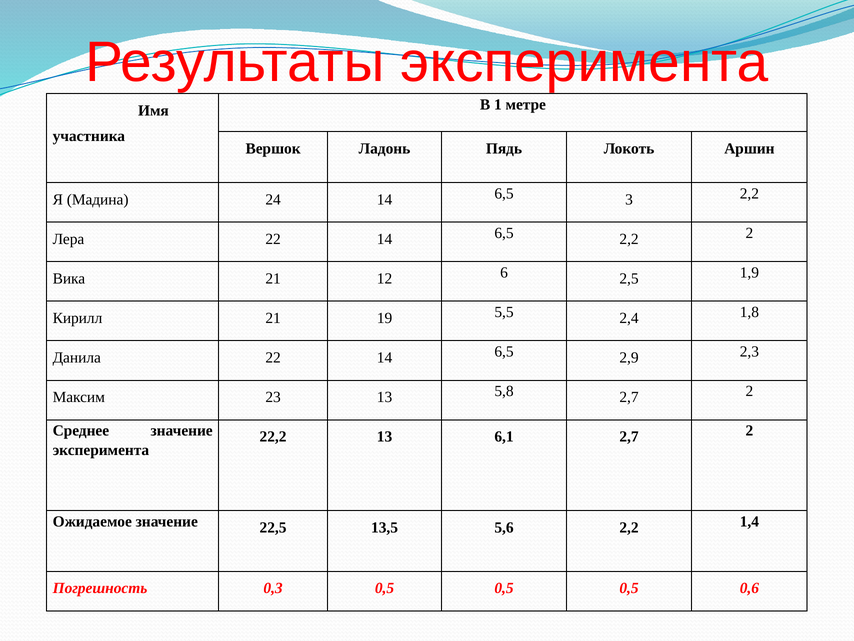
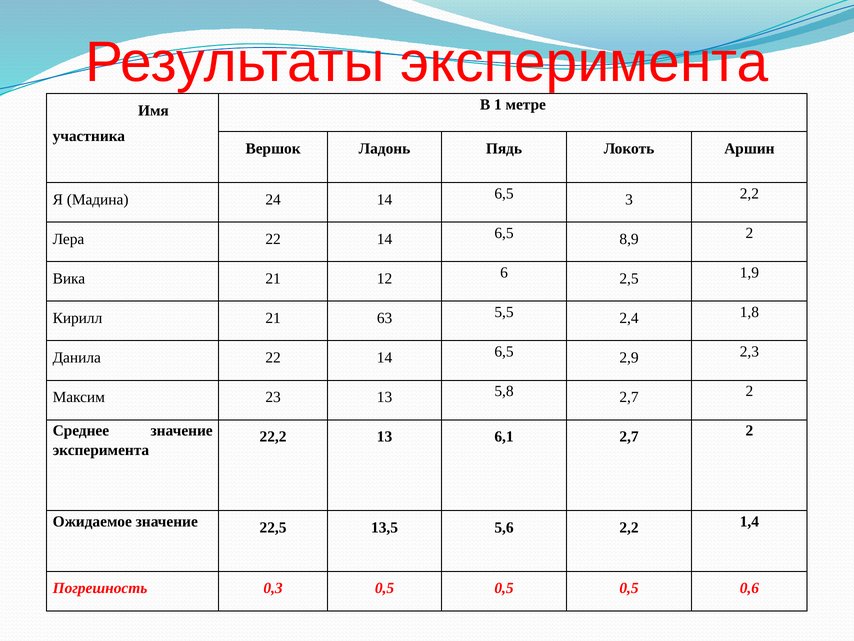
6,5 2,2: 2,2 -> 8,9 (629, 239)
19: 19 -> 63 (385, 318)
